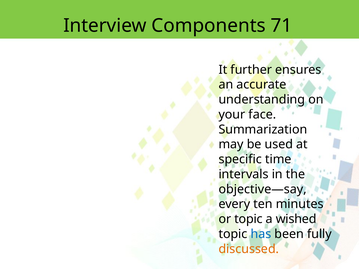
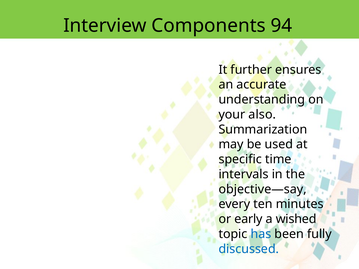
71: 71 -> 94 (281, 26)
face: face -> also (262, 115)
or topic: topic -> early (248, 219)
discussed colour: orange -> blue (249, 249)
